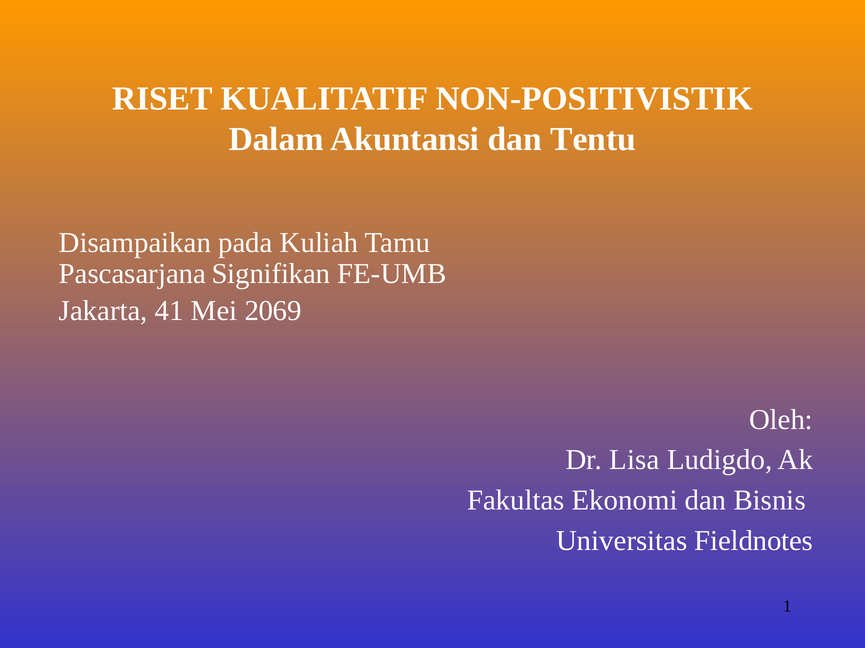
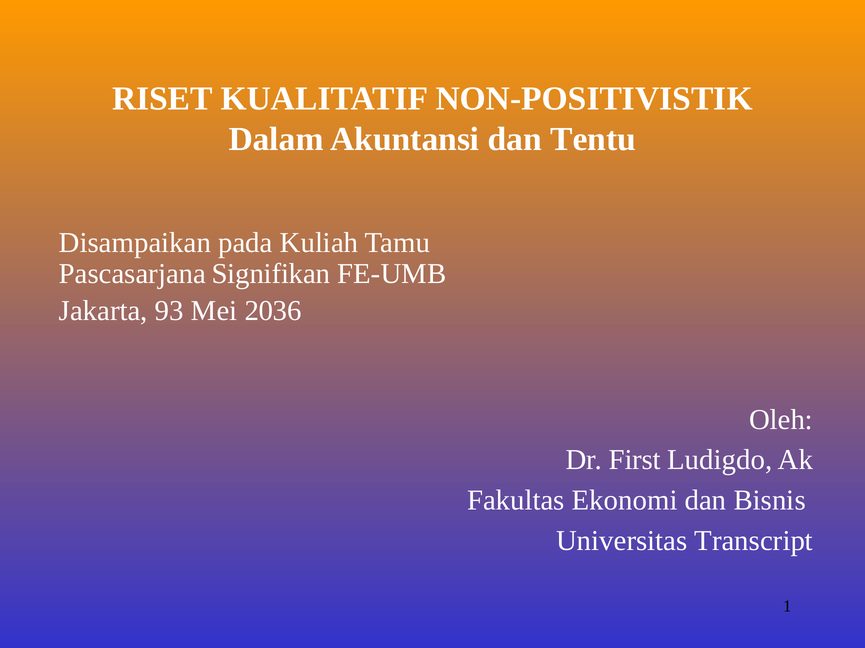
41: 41 -> 93 (169, 311)
2069: 2069 -> 2036 (273, 311)
Lisa: Lisa -> First (635, 460)
Fieldnotes: Fieldnotes -> Transcript (754, 541)
